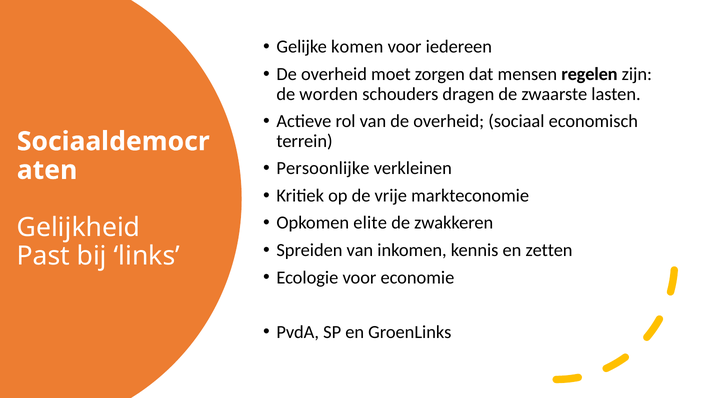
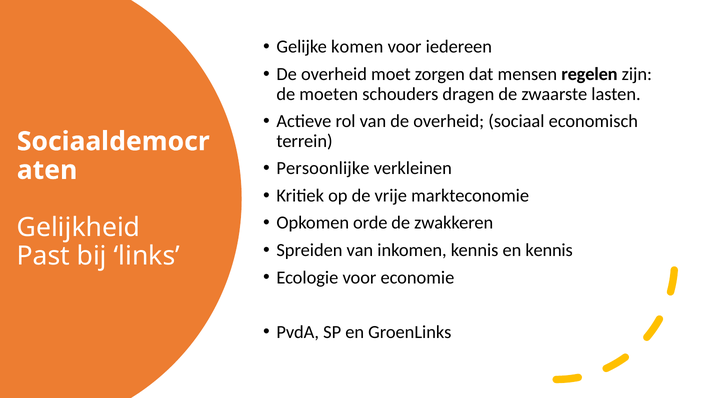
worden: worden -> moeten (329, 94)
elite: elite -> orde (370, 223)
en zetten: zetten -> kennis (549, 250)
